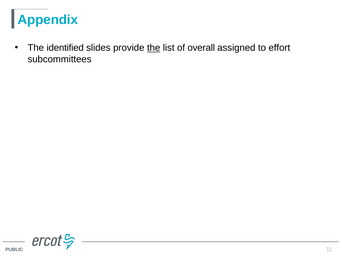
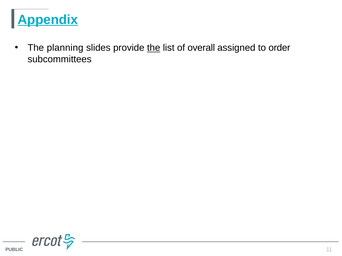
Appendix underline: none -> present (48, 20)
identified: identified -> planning (65, 48)
effort: effort -> order (279, 48)
